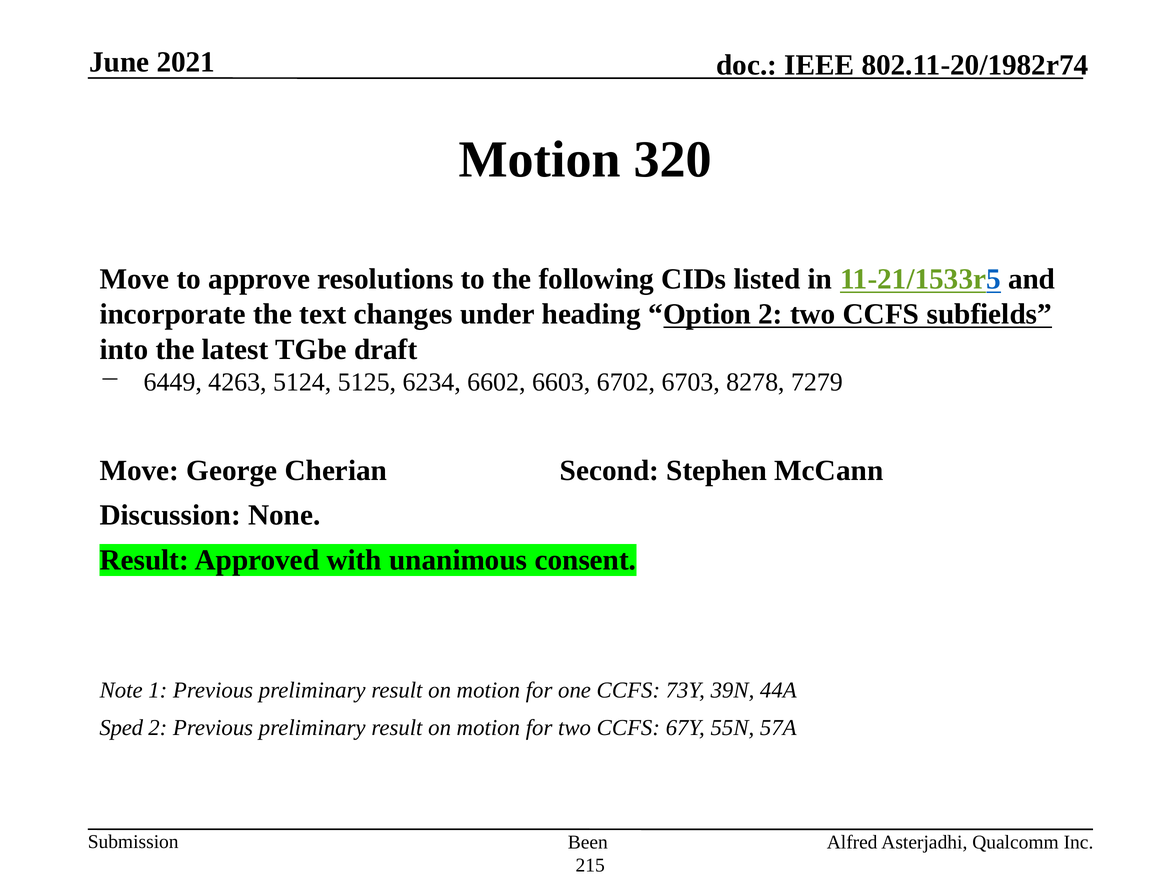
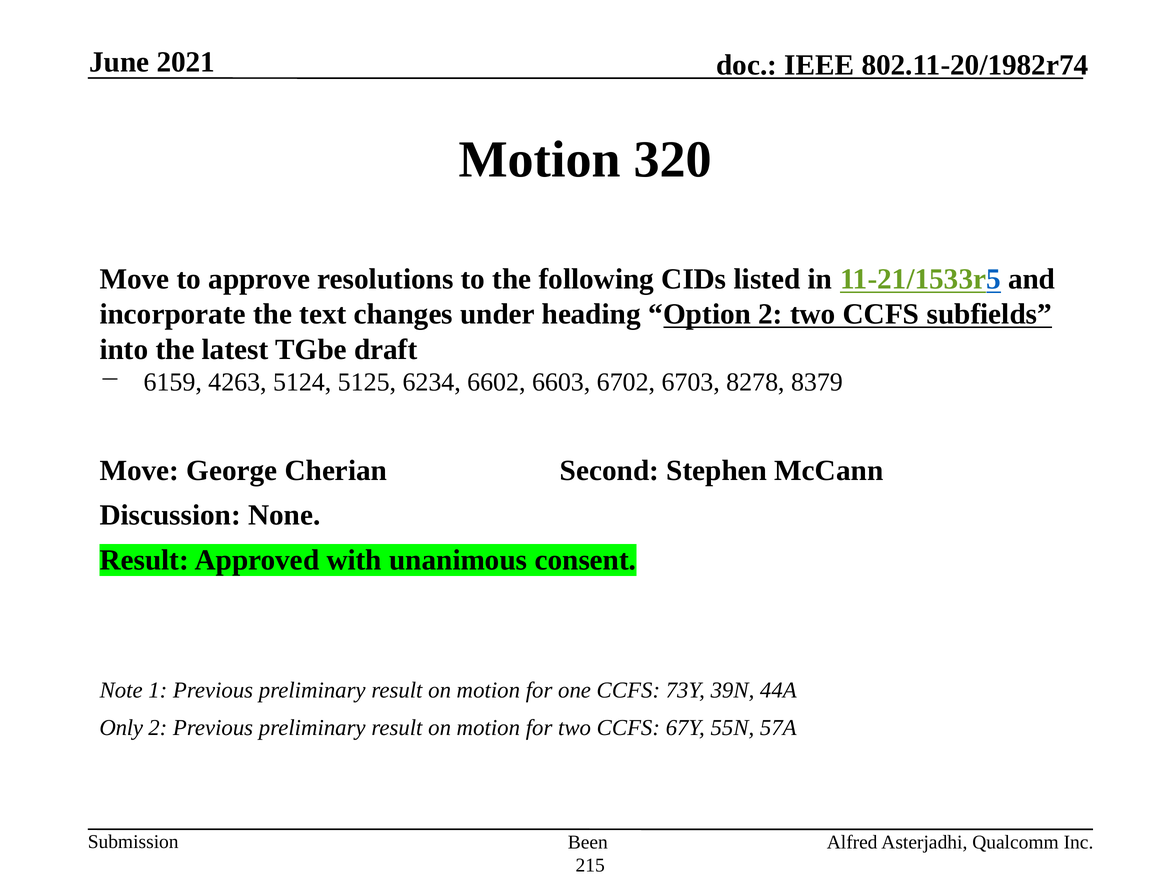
6449: 6449 -> 6159 (173, 382)
7279: 7279 -> 8379 (817, 382)
Sped: Sped -> Only (121, 728)
